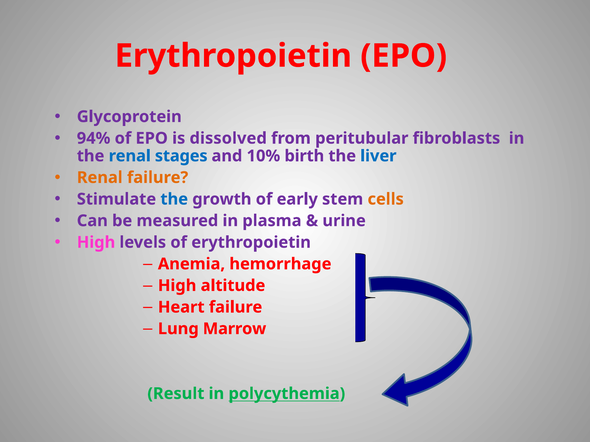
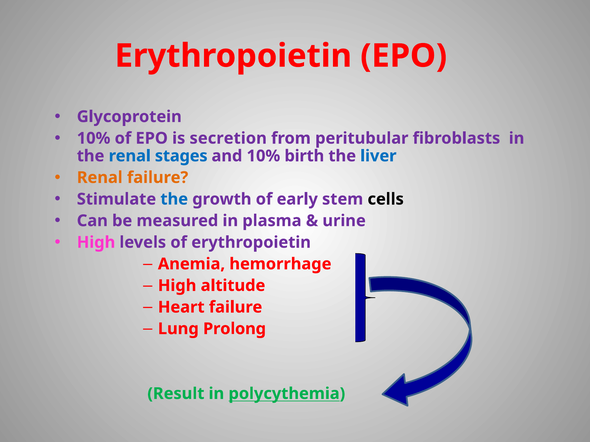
94%: 94% -> 10% (94, 138)
dissolved: dissolved -> secretion (228, 138)
cells colour: orange -> black (386, 199)
Marrow: Marrow -> Prolong (235, 329)
